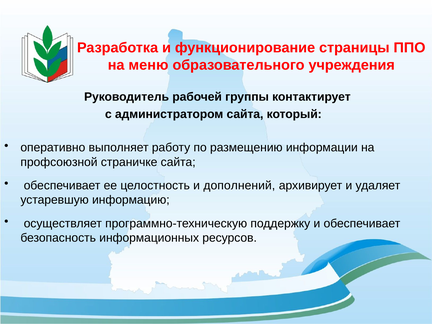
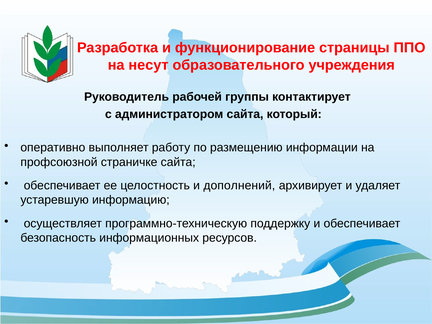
меню: меню -> несут (148, 65)
